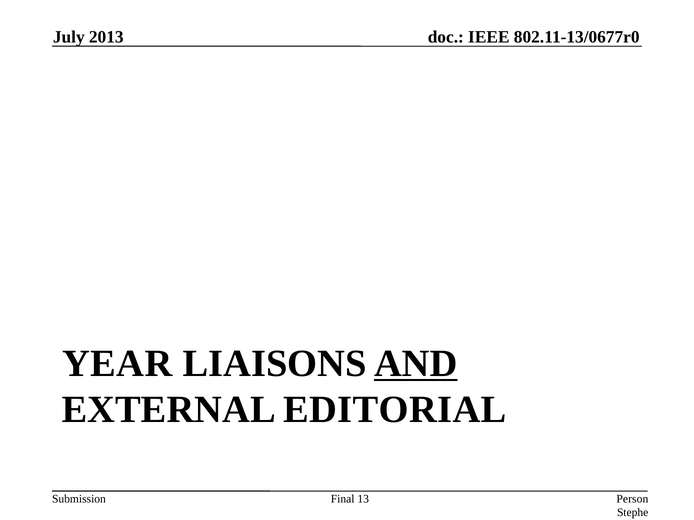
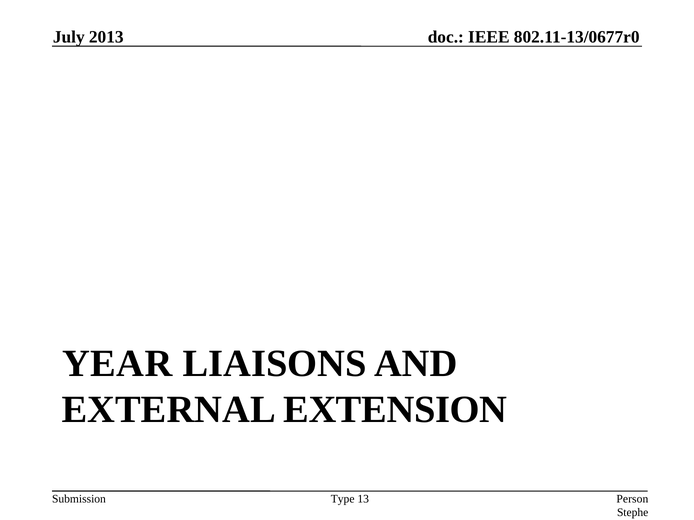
AND underline: present -> none (416, 364)
EDITORIAL: EDITORIAL -> EXTENSION (395, 410)
Final: Final -> Type (343, 499)
